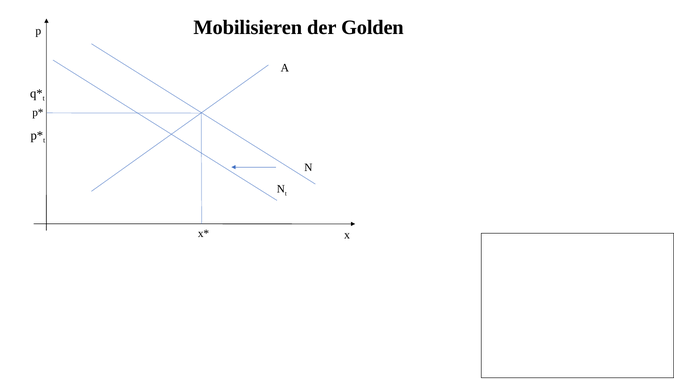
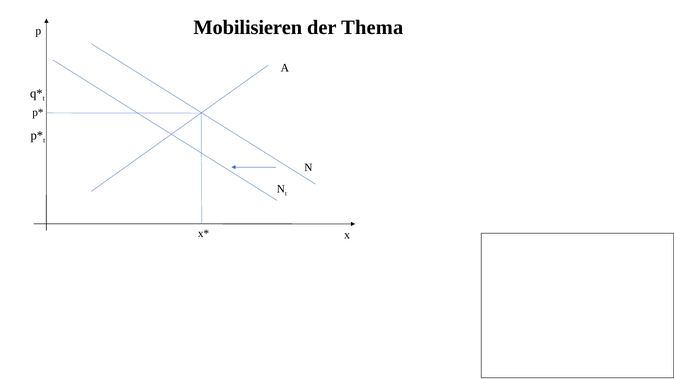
Golden: Golden -> Thema (372, 28)
